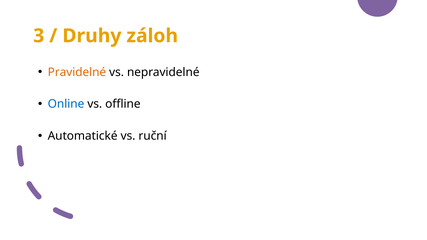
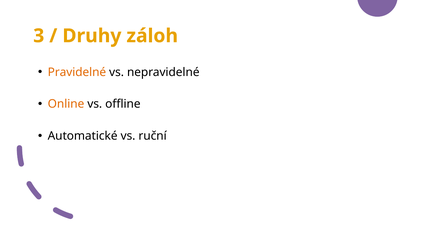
Online colour: blue -> orange (66, 104)
